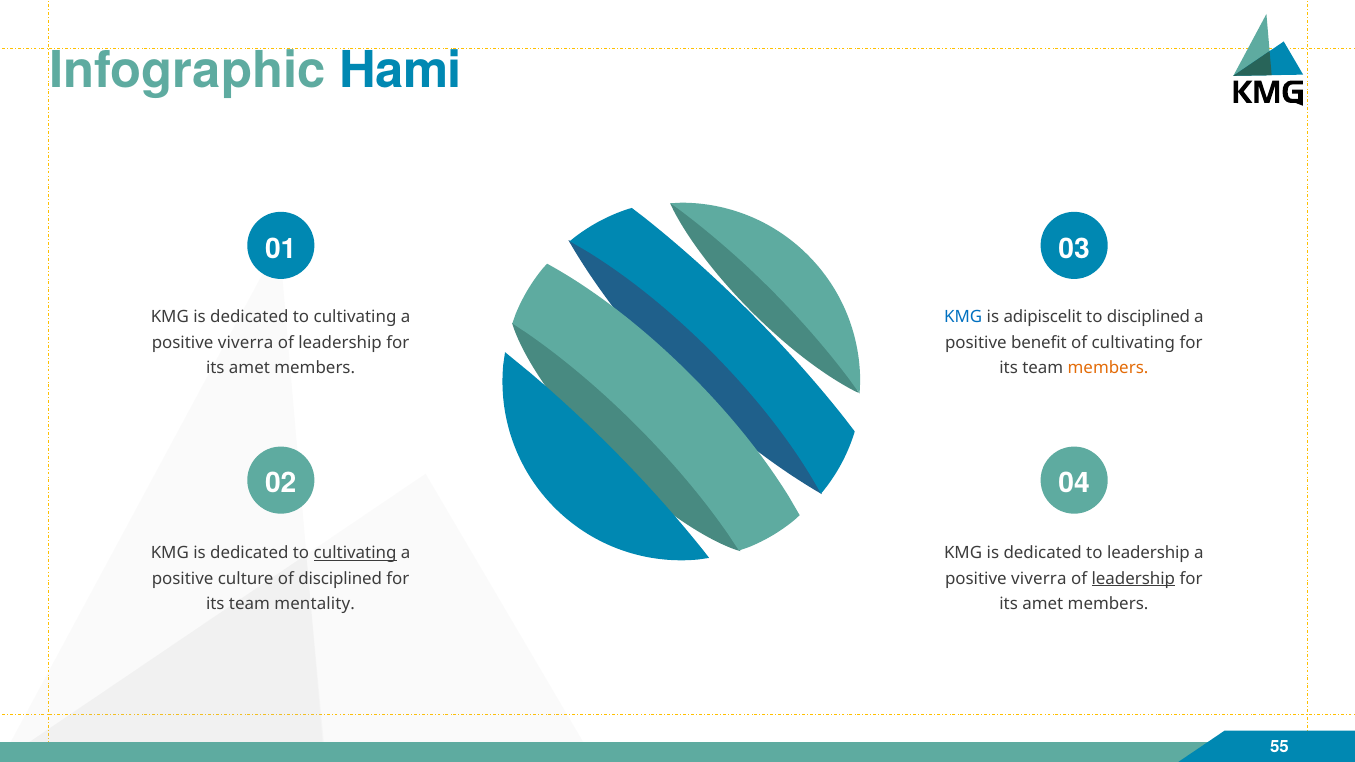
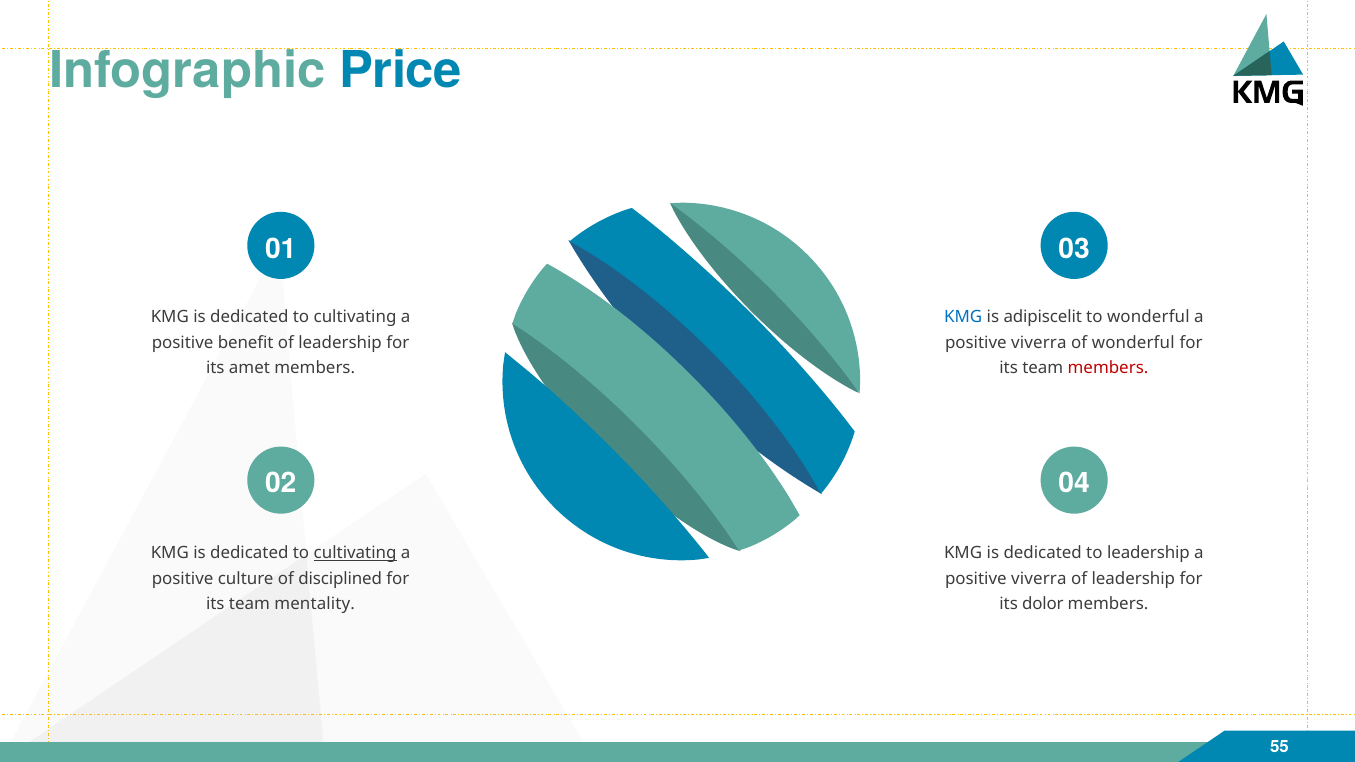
Hami: Hami -> Price (401, 71)
to disciplined: disciplined -> wonderful (1148, 317)
viverra: viverra -> benefit (246, 343)
benefit: benefit -> viverra (1039, 343)
of cultivating: cultivating -> wonderful (1133, 343)
members colour: orange -> red (1108, 368)
leadership underline: present -> none (1133, 579)
amet: amet -> dolor (1043, 604)
